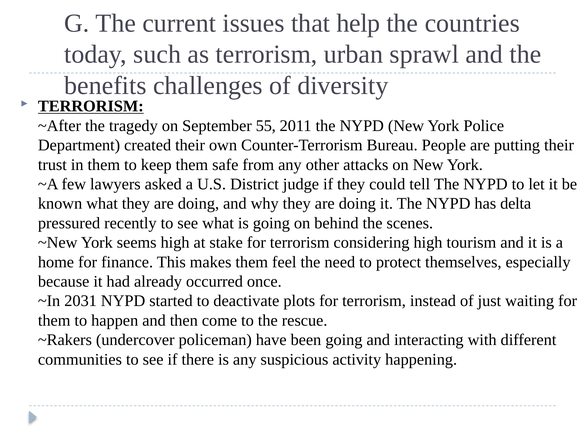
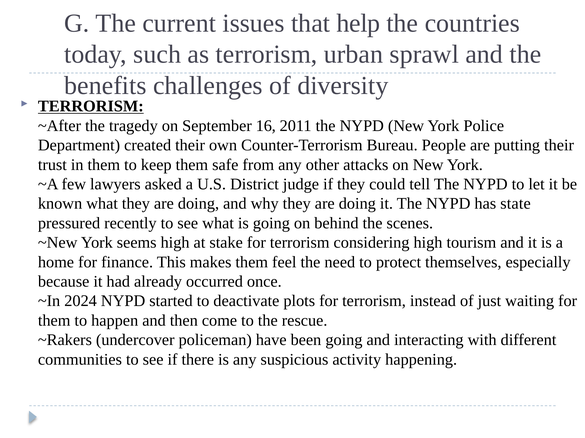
55: 55 -> 16 (266, 126)
delta: delta -> state (516, 204)
2031: 2031 -> 2024 (81, 301)
